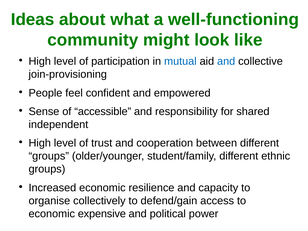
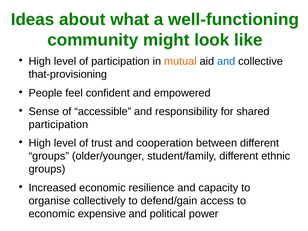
mutual colour: blue -> orange (180, 61)
join-provisioning: join-provisioning -> that-provisioning (68, 74)
independent: independent -> participation (58, 124)
